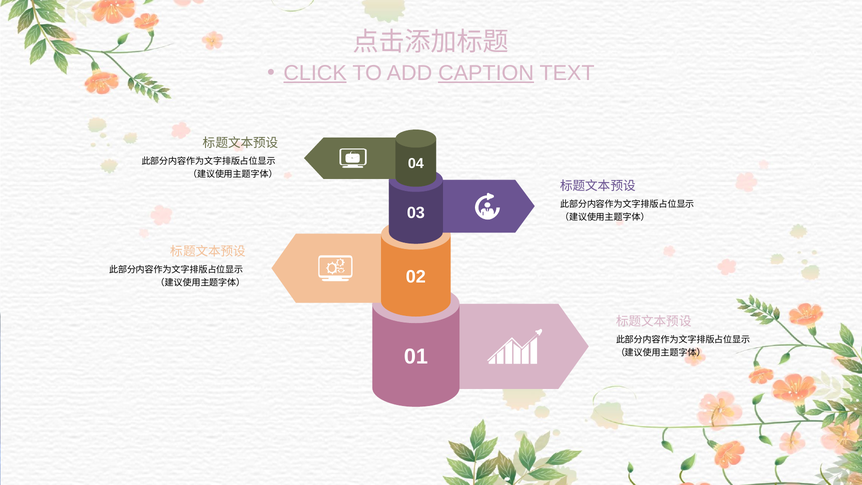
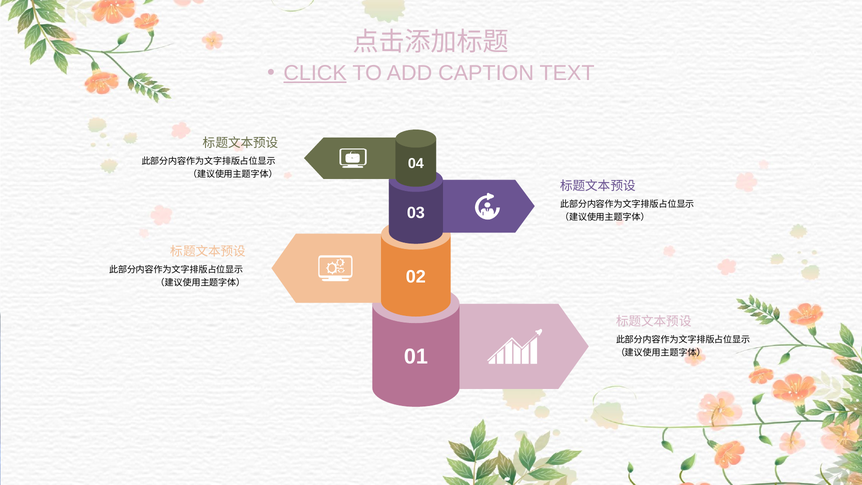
CAPTION underline: present -> none (486, 73)
